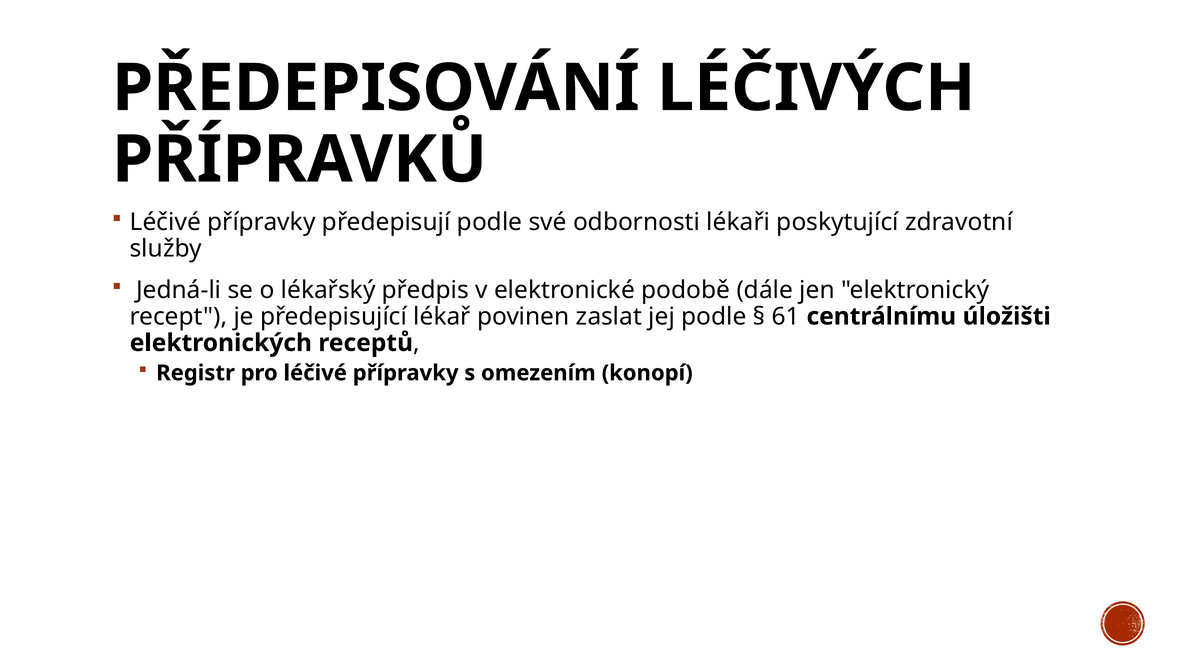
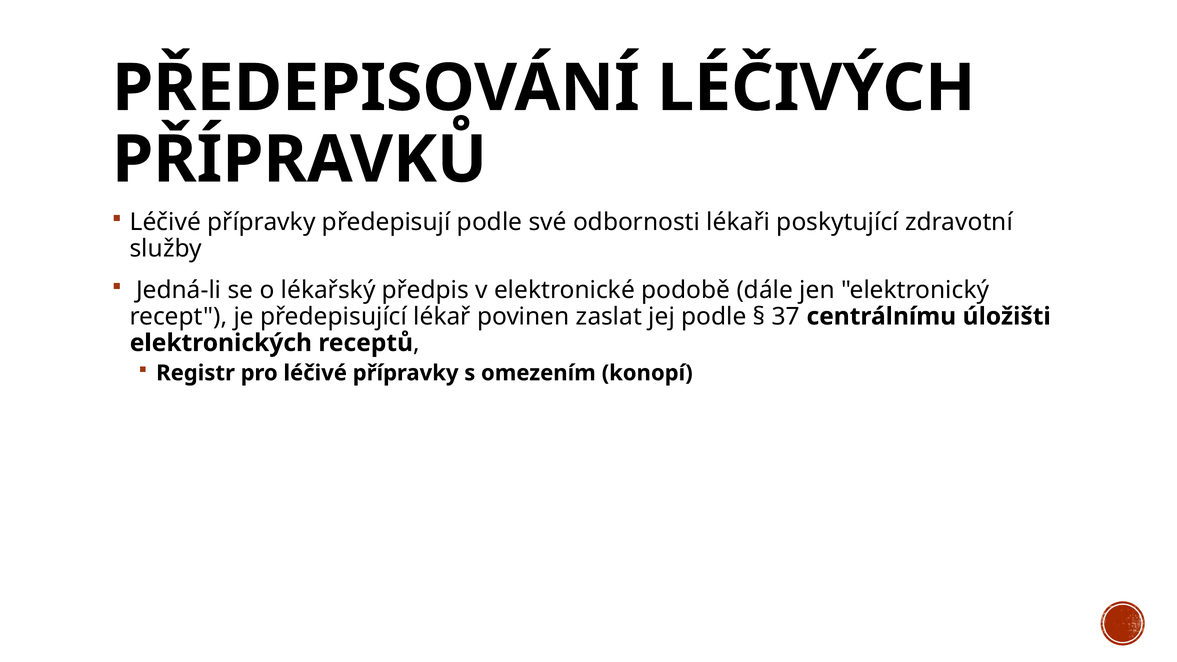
61: 61 -> 37 (786, 316)
